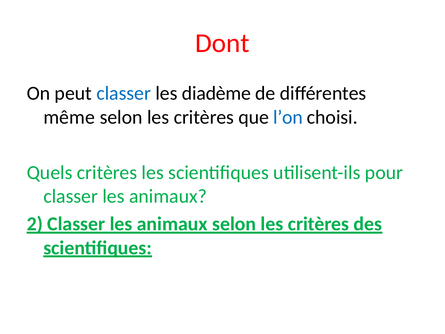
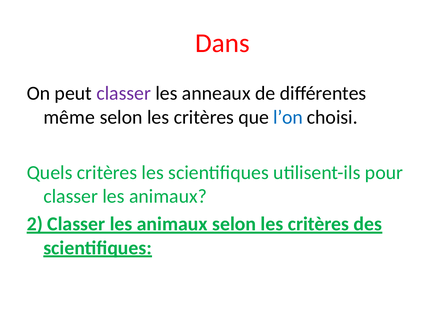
Dont: Dont -> Dans (222, 43)
classer colour: blue -> purple (124, 93)
diadème: diadème -> anneaux (216, 93)
